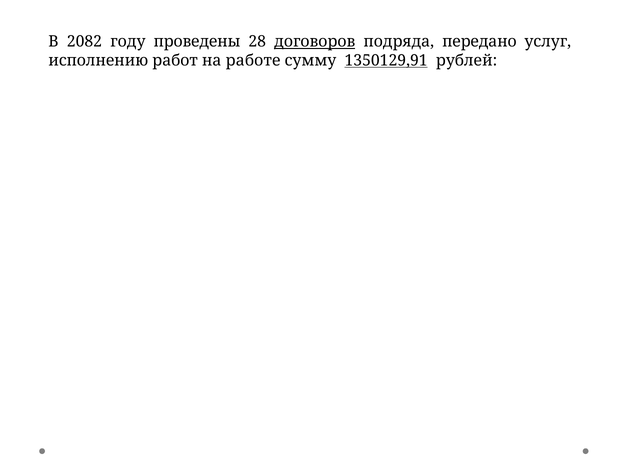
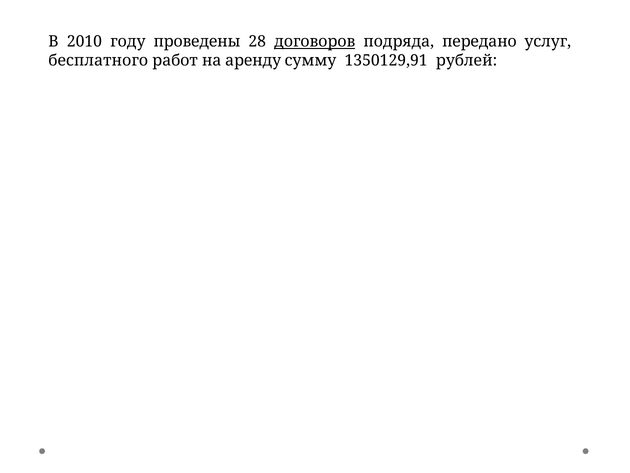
2082: 2082 -> 2010 (84, 42)
исполнению: исполнению -> бесплатного (98, 60)
работе: работе -> аренду (253, 60)
1350129,91 underline: present -> none (386, 60)
